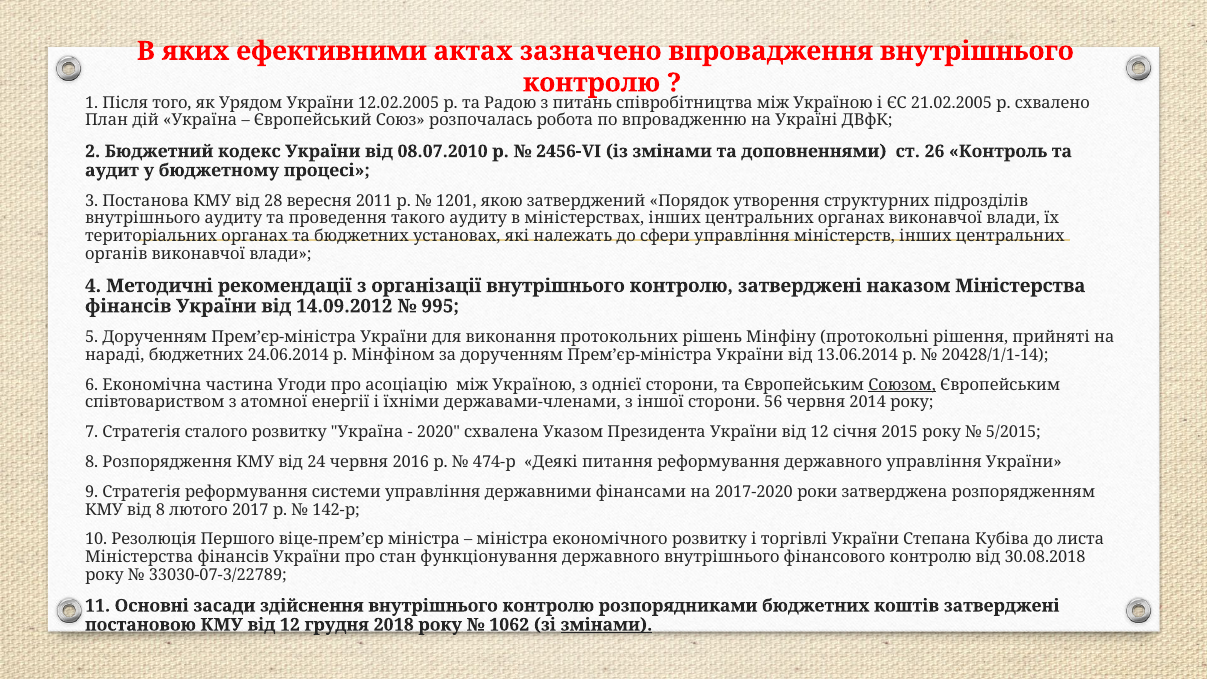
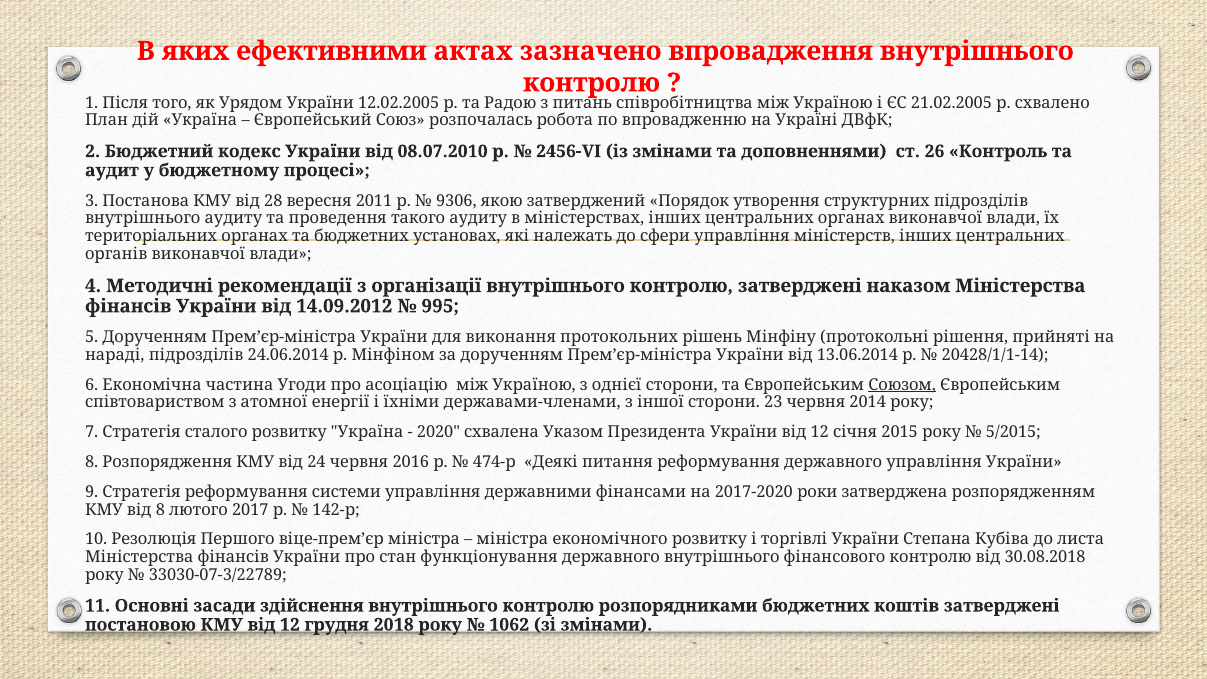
1201: 1201 -> 9306 (456, 201)
нараді бюджетних: бюджетних -> підрозділів (196, 355)
56: 56 -> 23 (773, 402)
змінами underline: present -> none (606, 625)
